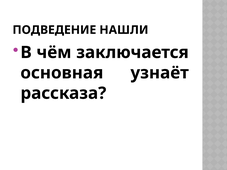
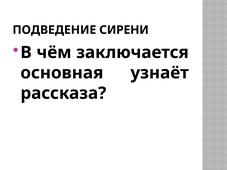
НАШЛИ: НАШЛИ -> СИРЕНИ (124, 30)
